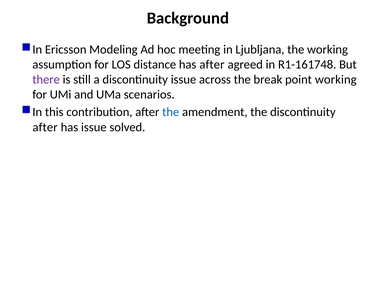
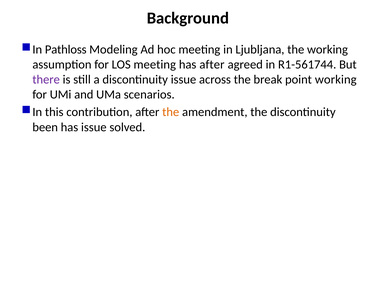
Ericsson: Ericsson -> Pathloss (66, 49)
LOS distance: distance -> meeting (155, 64)
R1-161748: R1-161748 -> R1-561744 (307, 64)
the colour: blue -> orange (171, 112)
after: after -> been (45, 127)
